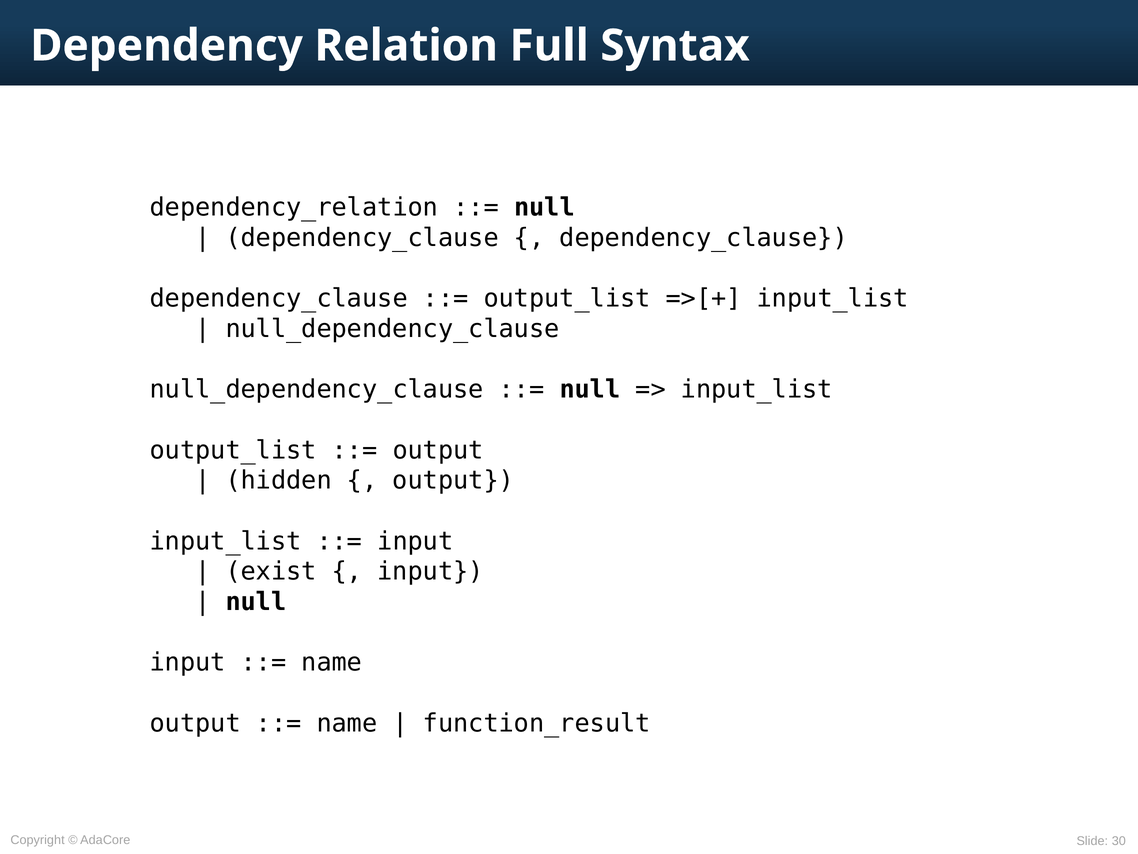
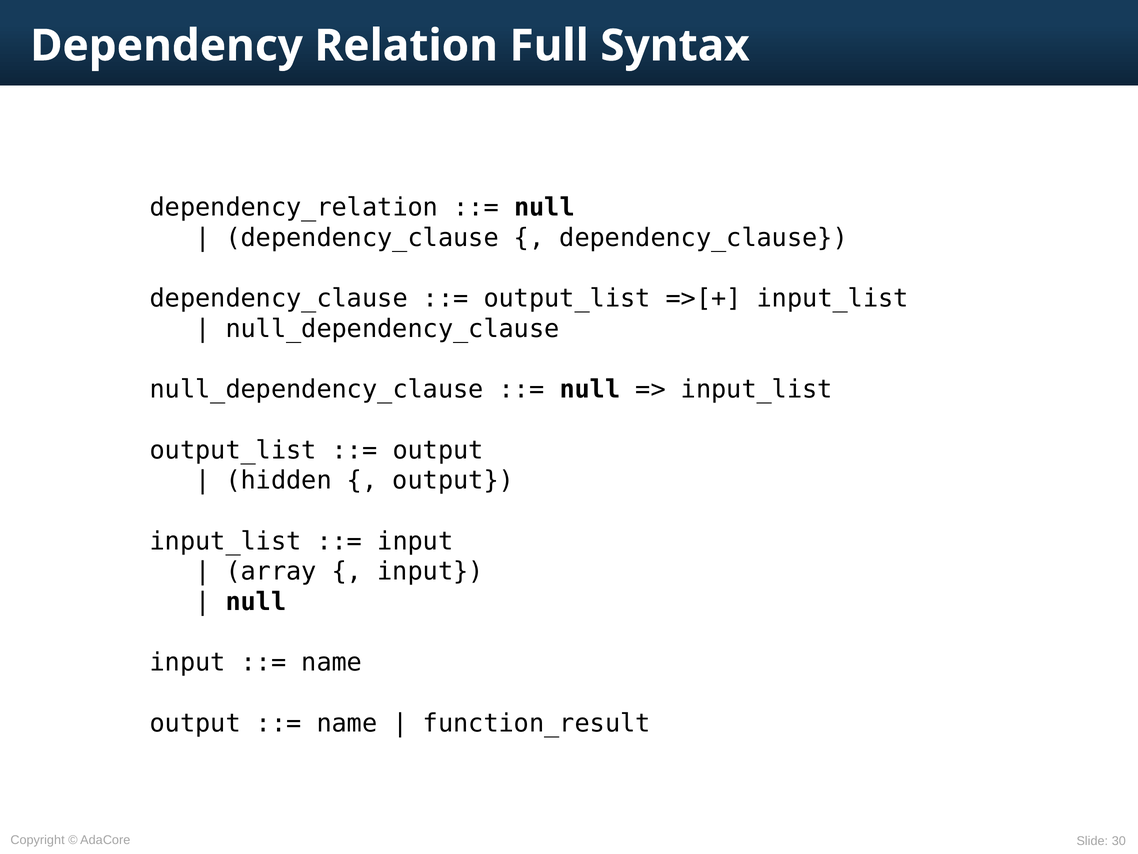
exist: exist -> array (271, 571)
